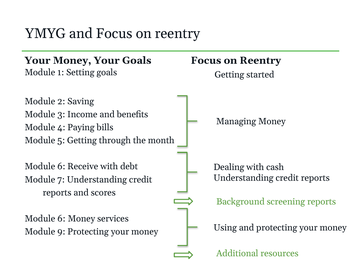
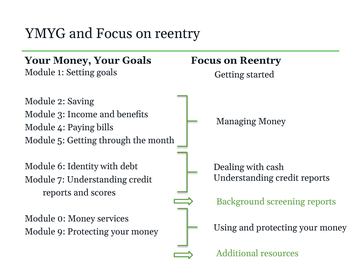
Receive: Receive -> Identity (83, 167)
6: 6 -> 0 (61, 219)
